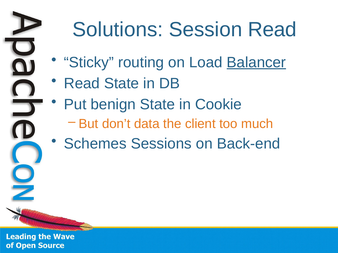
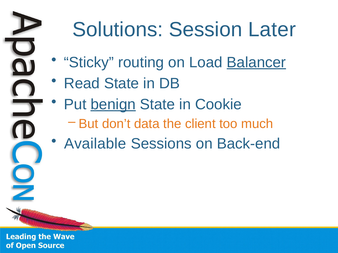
Session Read: Read -> Later (272, 30)
benign underline: none -> present (113, 105)
Schemes: Schemes -> Available (95, 144)
